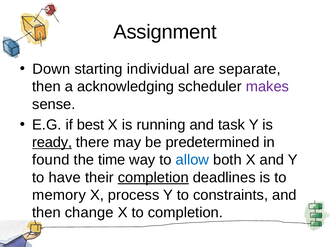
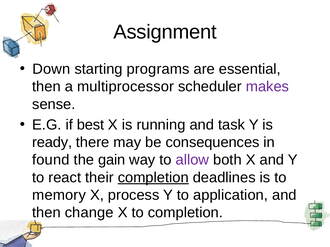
individual: individual -> programs (158, 69)
separate: separate -> essential (250, 69)
acknowledging: acknowledging -> multiprocessor (125, 87)
ready underline: present -> none (52, 143)
predetermined: predetermined -> consequences (213, 143)
time: time -> gain (112, 160)
allow colour: blue -> purple (192, 160)
have: have -> react (65, 178)
constraints: constraints -> application (231, 195)
